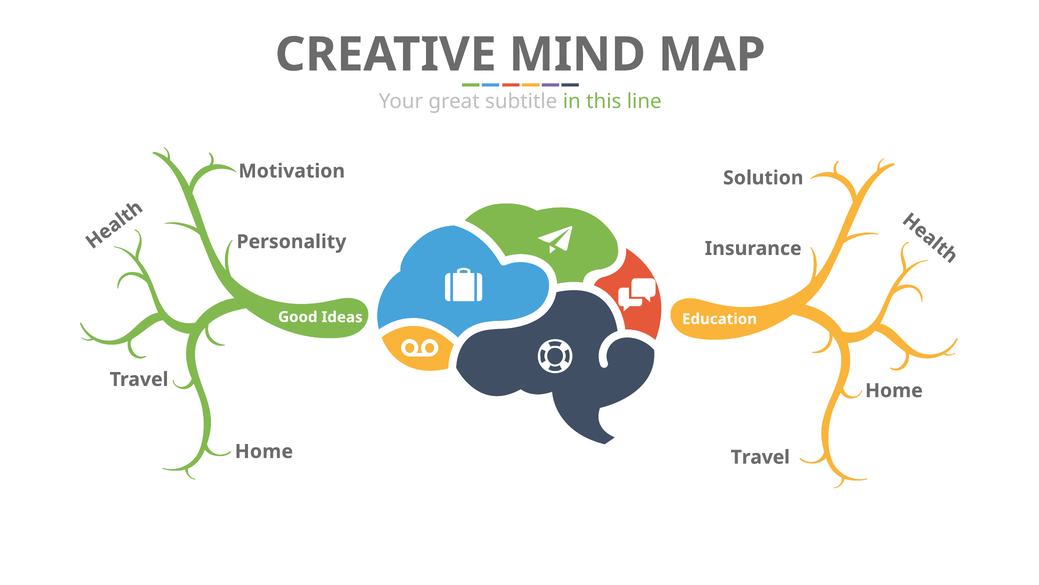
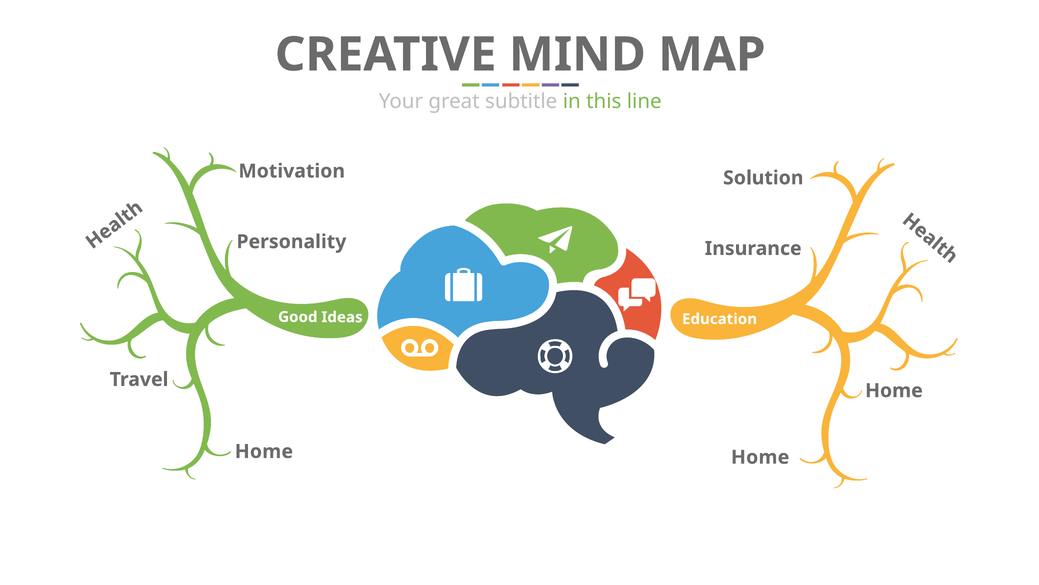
Travel: Travel -> Home (760, 457)
